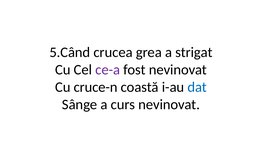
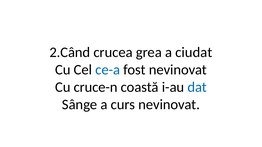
5.Când: 5.Când -> 2.Când (70, 52)
strigat: strigat -> ciudat (194, 52)
ce-a colour: purple -> blue (108, 70)
